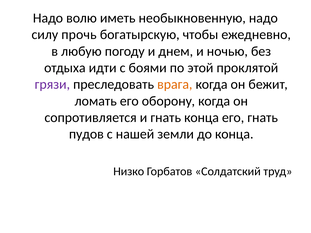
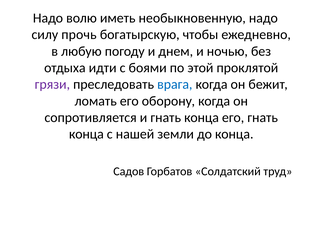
врага colour: orange -> blue (175, 84)
пудов: пудов -> конца (86, 134)
Низко: Низко -> Садов (129, 171)
